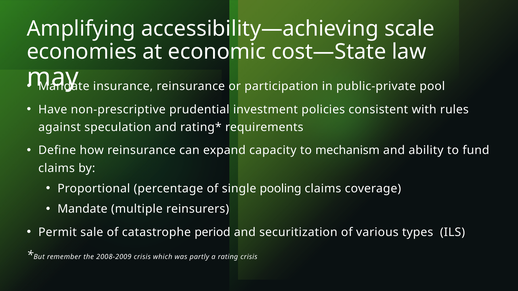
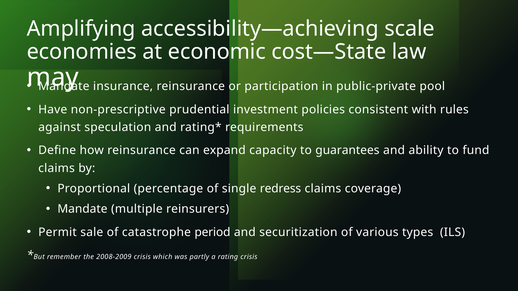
mechanism: mechanism -> guarantees (347, 151)
pooling: pooling -> redress (281, 189)
